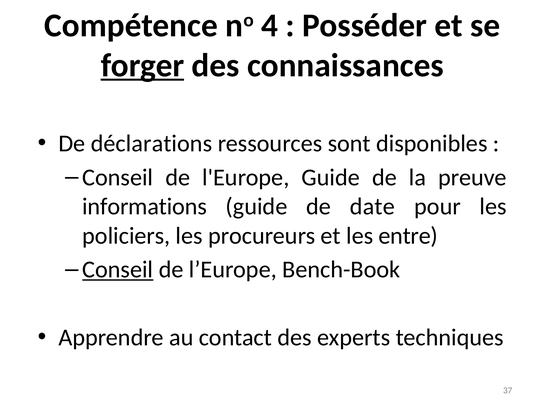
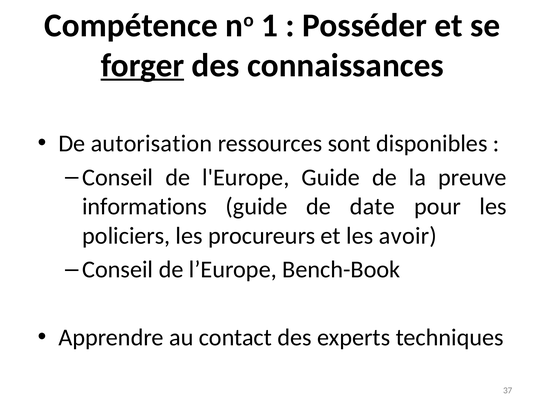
4: 4 -> 1 (270, 25)
déclarations: déclarations -> autorisation (151, 143)
entre: entre -> avoir (408, 236)
Conseil underline: present -> none (118, 269)
